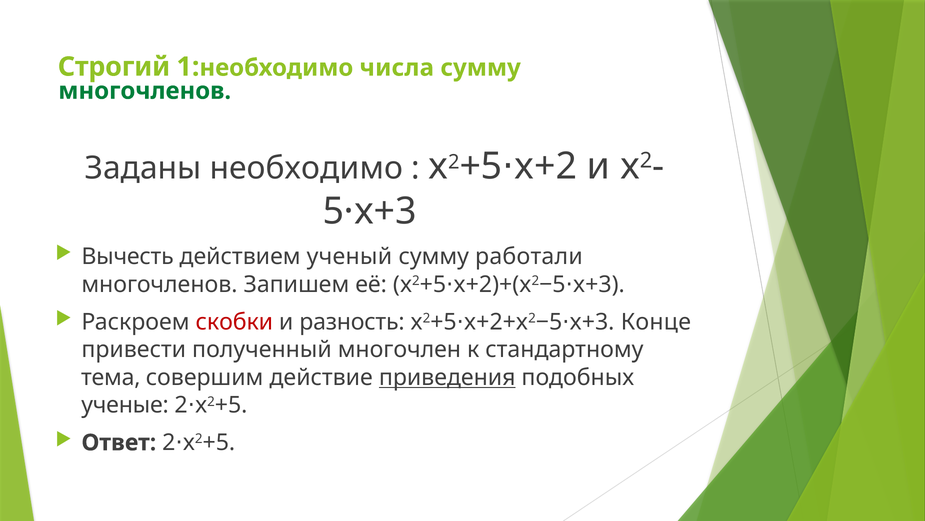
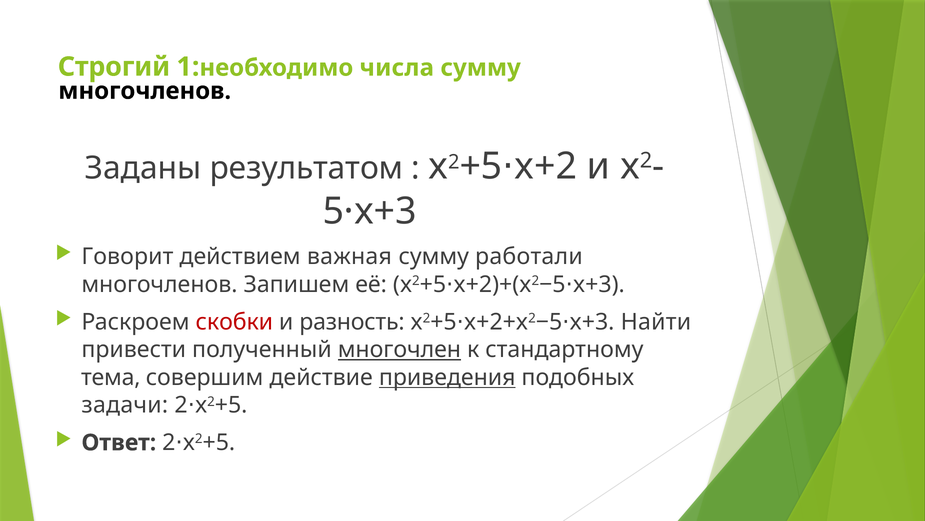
многочленов colour: green -> black (145, 91)
необходимо: необходимо -> результатом (306, 168)
Вычесть: Вычесть -> Говорит (127, 256)
ученый: ученый -> важная (349, 256)
Конце: Конце -> Найти (656, 321)
многочлен underline: none -> present (399, 349)
ученые: ученые -> задачи (125, 405)
